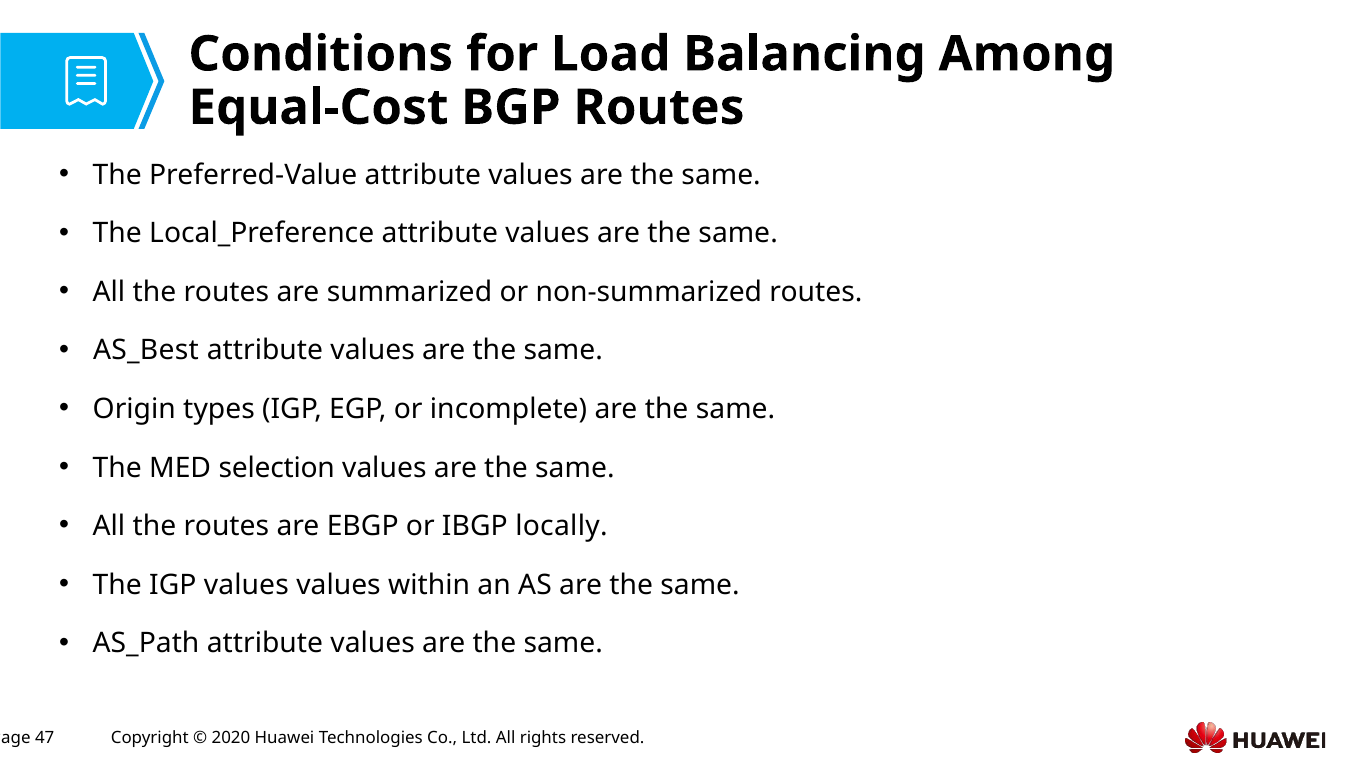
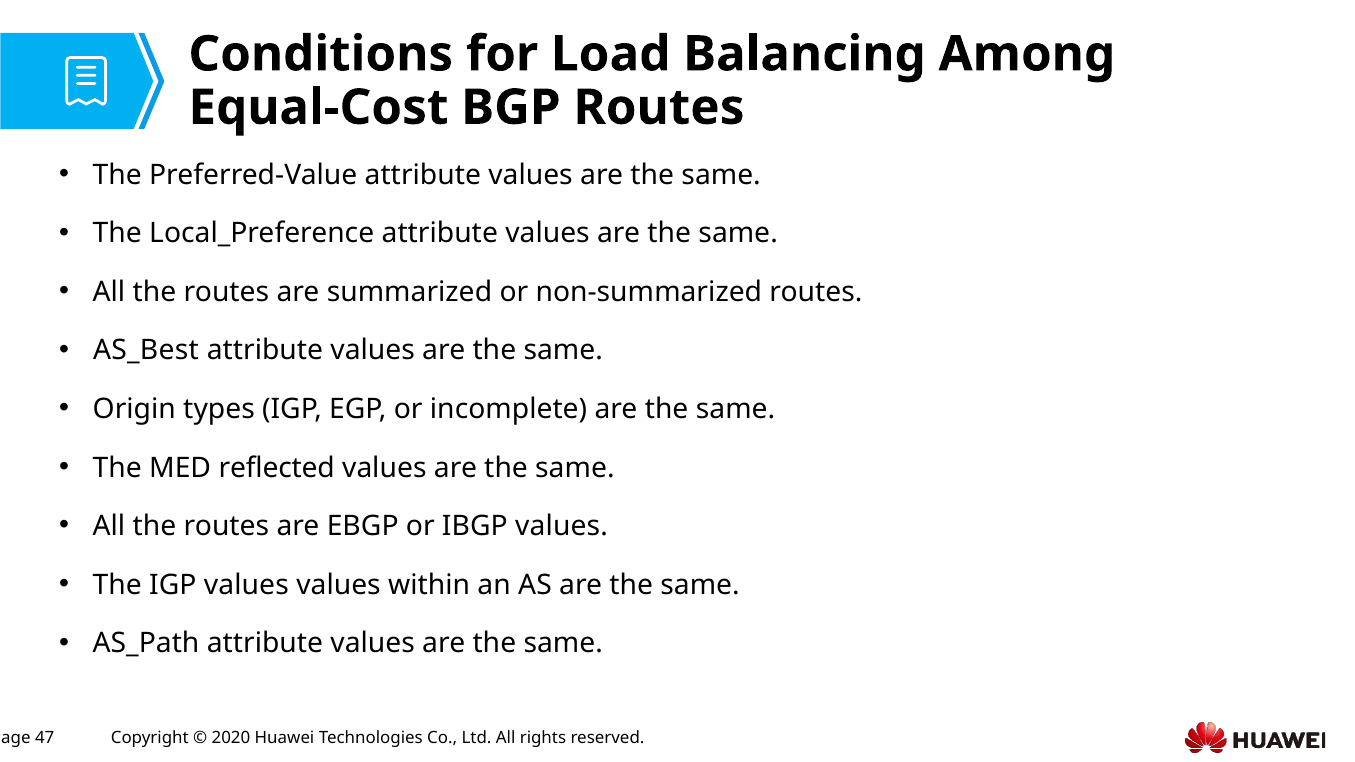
selection: selection -> reflected (277, 468)
IBGP locally: locally -> values (562, 526)
